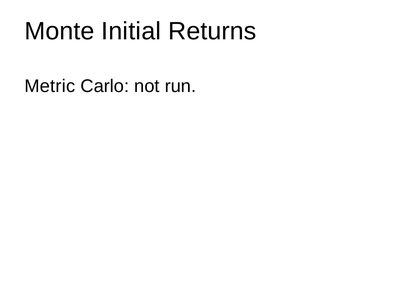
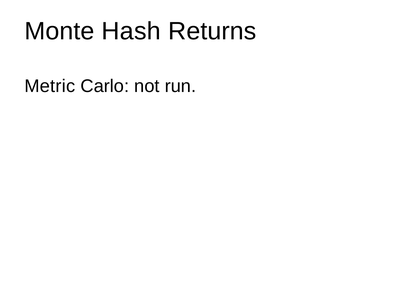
Initial: Initial -> Hash (131, 31)
